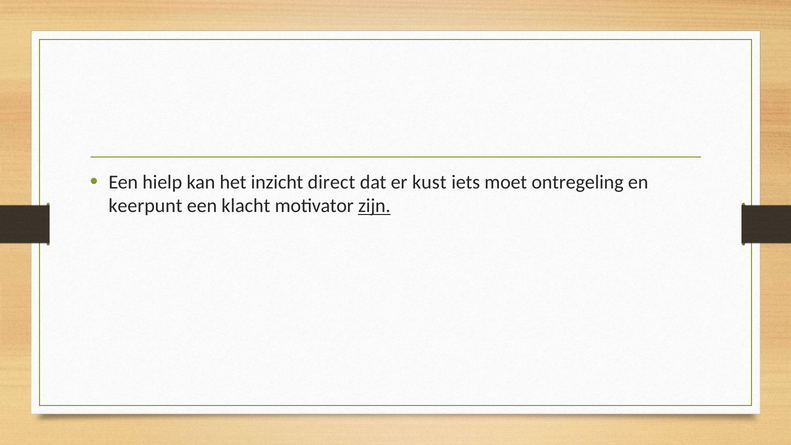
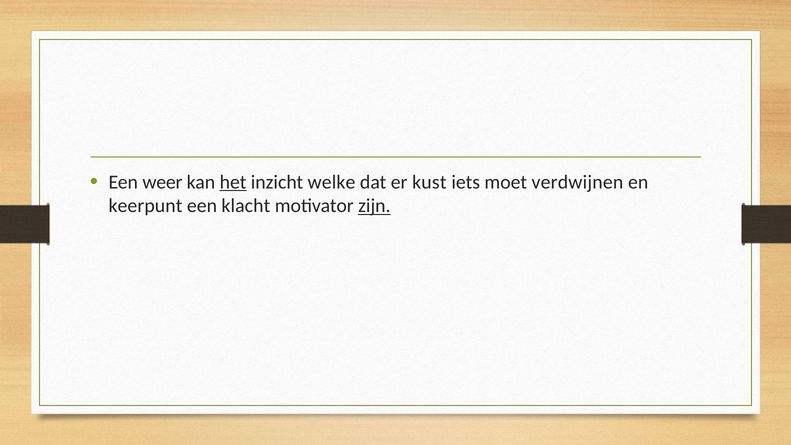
hielp: hielp -> weer (162, 182)
het underline: none -> present (233, 182)
direct: direct -> welke (331, 182)
ontregeling: ontregeling -> verdwijnen (577, 182)
